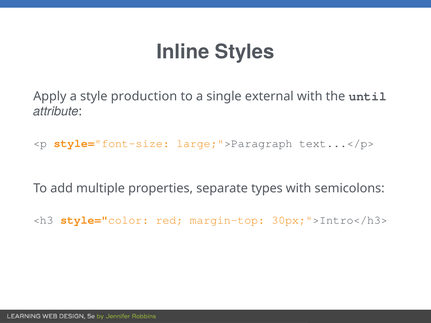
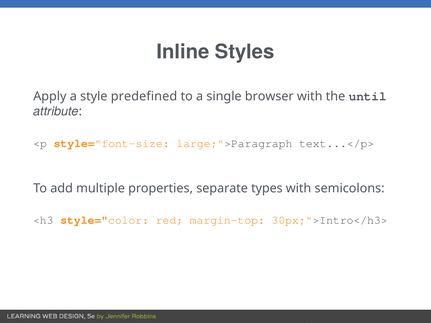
production: production -> predefined (144, 96)
external: external -> browser (269, 96)
